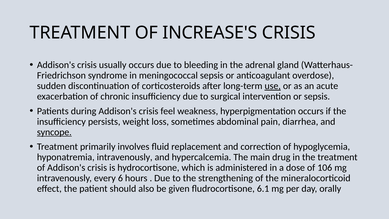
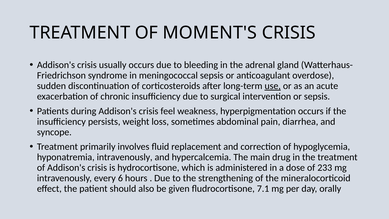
INCREASE'S: INCREASE'S -> MOMENT'S (210, 33)
syncope underline: present -> none (54, 132)
106: 106 -> 233 (325, 167)
6.1: 6.1 -> 7.1 (263, 188)
